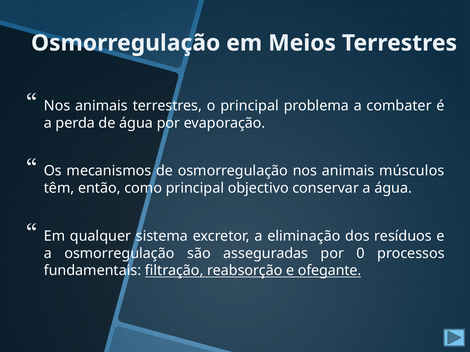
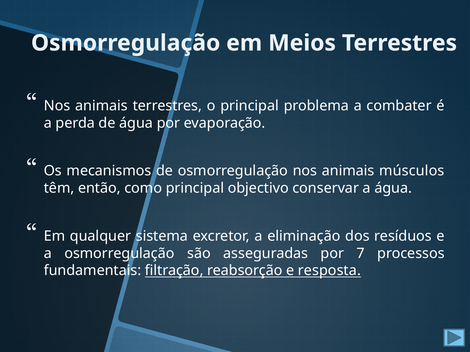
0: 0 -> 7 (361, 254)
ofegante: ofegante -> resposta (329, 271)
